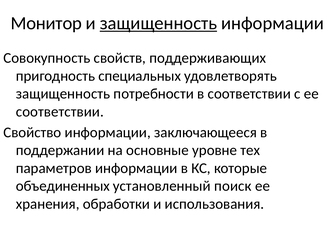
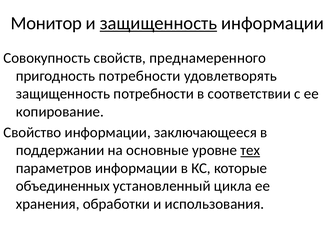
поддерживающих: поддерживающих -> преднамеренного (208, 58)
пригодность специальных: специальных -> потребности (140, 76)
соответствии: соответствии -> копирование (60, 112)
тех underline: none -> present (250, 150)
поиск: поиск -> цикла (233, 186)
